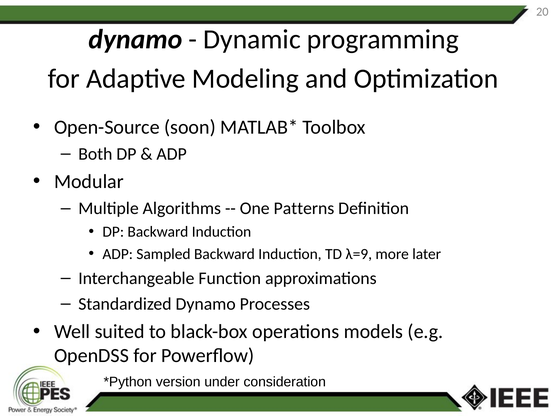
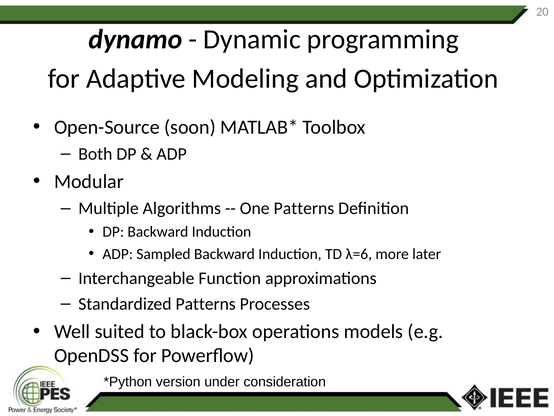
λ=9: λ=9 -> λ=6 (359, 254)
Standardized Dynamo: Dynamo -> Patterns (206, 304)
